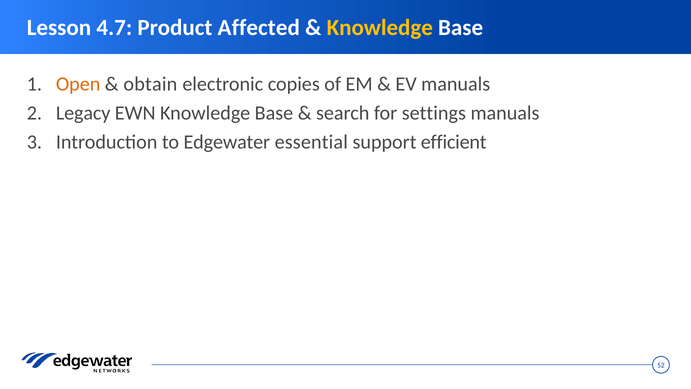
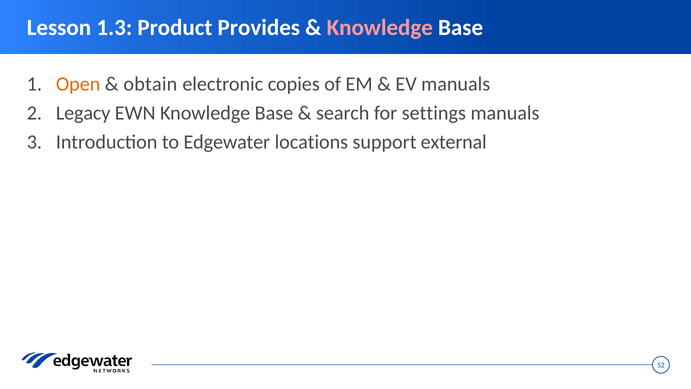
4.7: 4.7 -> 1.3 (114, 27)
Affected: Affected -> Provides (259, 27)
Knowledge colour: yellow -> pink (380, 27)
essential: essential -> locations (311, 142)
efficient: efficient -> external (454, 142)
